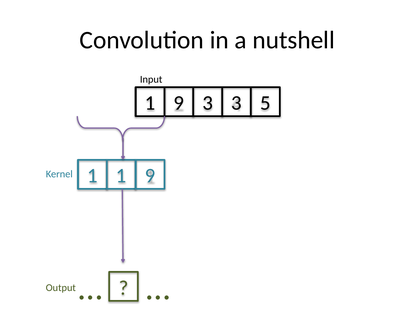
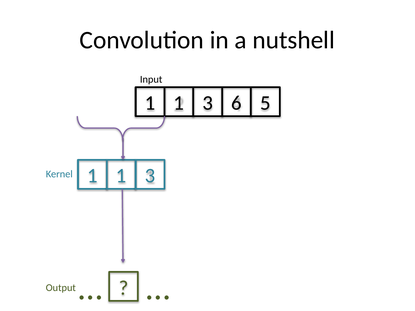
9: 9 -> 1 (179, 103)
3 3: 3 -> 6 (237, 103)
9: 9 -> 3 (150, 176)
